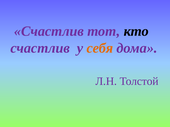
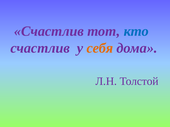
кто colour: black -> blue (136, 31)
